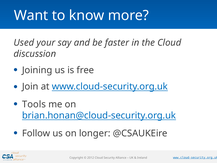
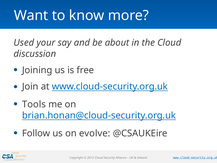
faster: faster -> about (117, 43)
longer: longer -> evolve (95, 133)
